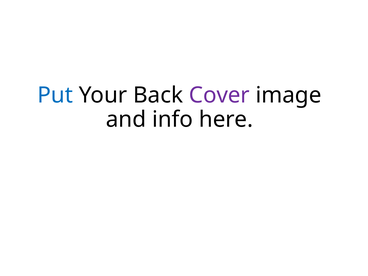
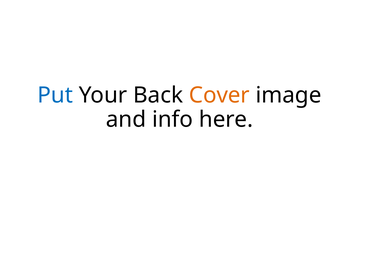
Cover colour: purple -> orange (219, 95)
